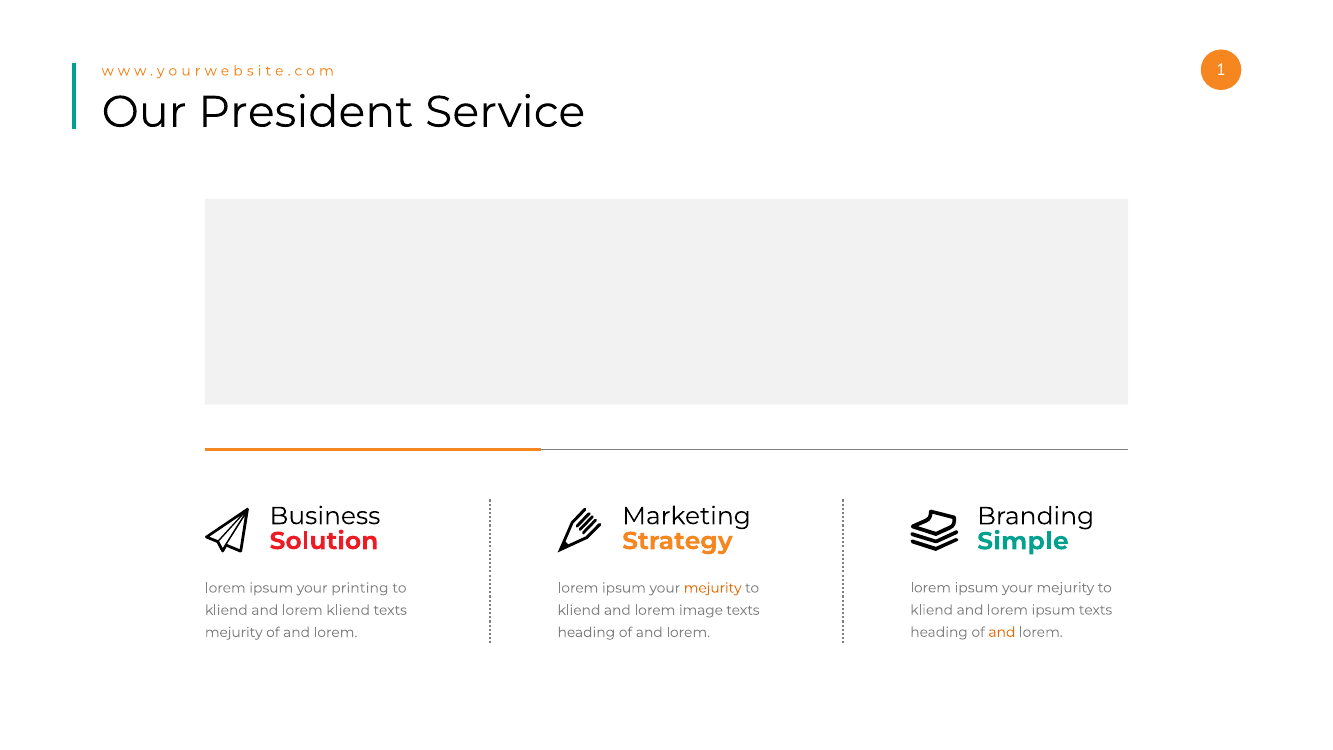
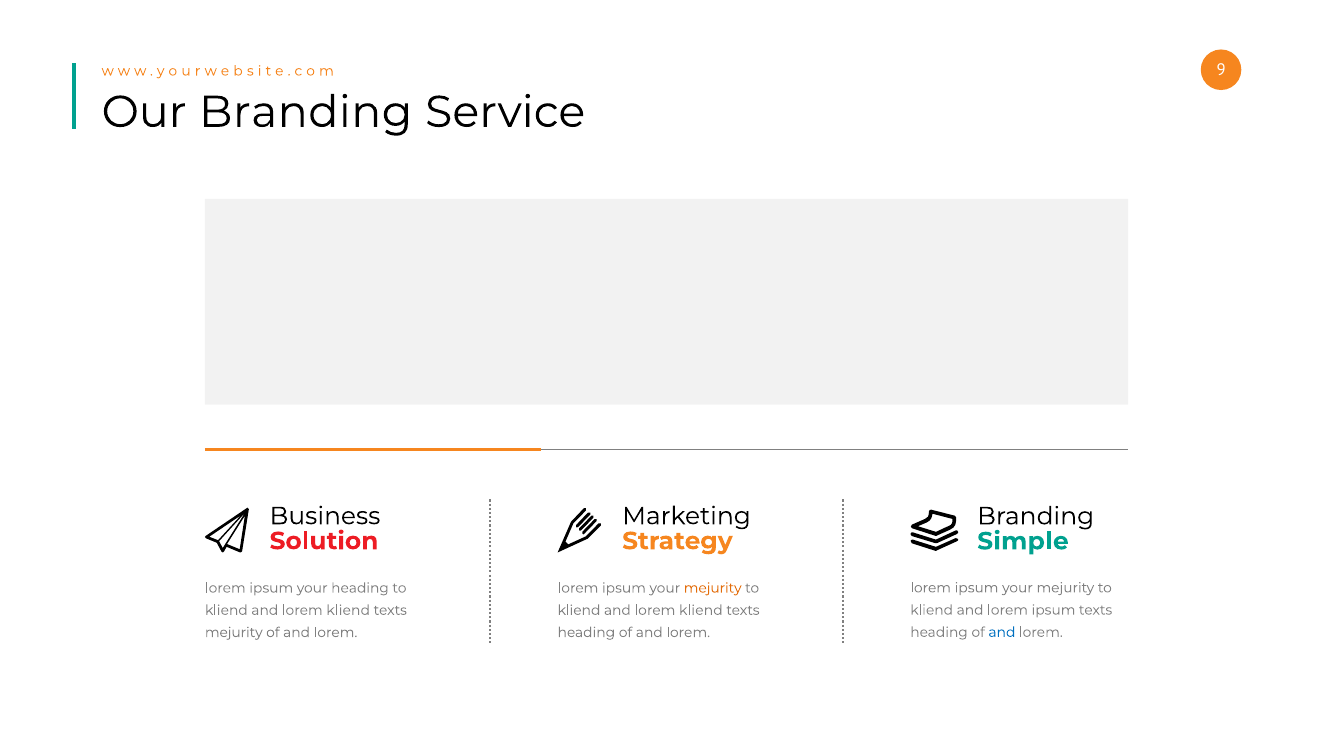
1: 1 -> 9 (1221, 70)
Our President: President -> Branding (306, 112)
your printing: printing -> heading (360, 588)
image: image -> kliend (701, 610)
and colour: orange -> blue (1002, 632)
